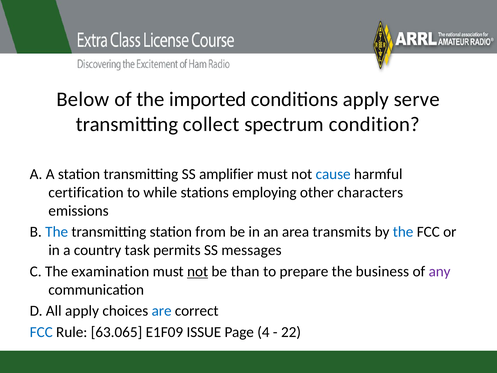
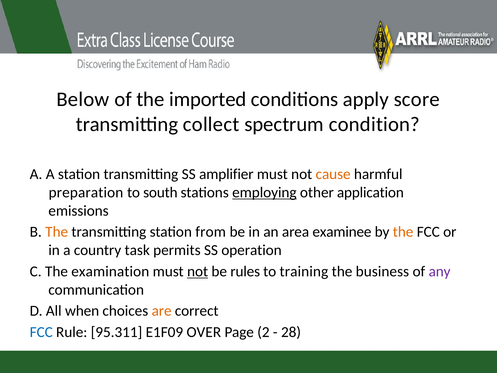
serve: serve -> score (417, 99)
cause colour: blue -> orange (333, 174)
certification: certification -> preparation (86, 192)
while: while -> south (160, 192)
employing underline: none -> present (264, 192)
characters: characters -> application (370, 192)
The colour: blue -> orange (57, 232)
transmits: transmits -> examinee (342, 232)
the colour: blue -> orange (403, 232)
messages: messages -> operation (252, 250)
than: than -> rules (245, 271)
prepare: prepare -> training (304, 271)
All apply: apply -> when (82, 311)
are colour: blue -> orange (162, 311)
63.065: 63.065 -> 95.311 (116, 332)
ISSUE: ISSUE -> OVER (204, 332)
4: 4 -> 2 (263, 332)
22: 22 -> 28 (291, 332)
